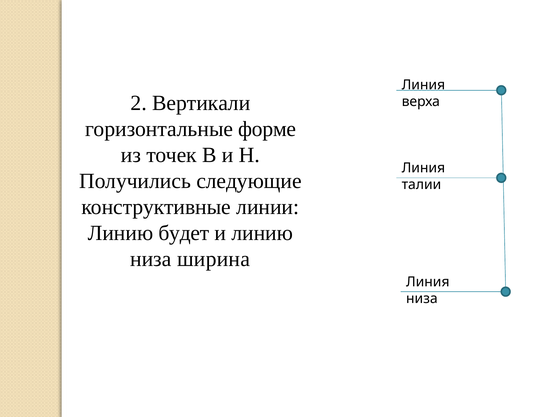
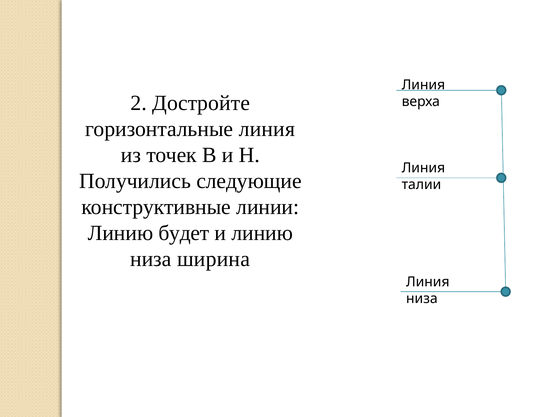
Вертикали: Вертикали -> Достройте (201, 103)
горизонтальные форме: форме -> линия (267, 129)
